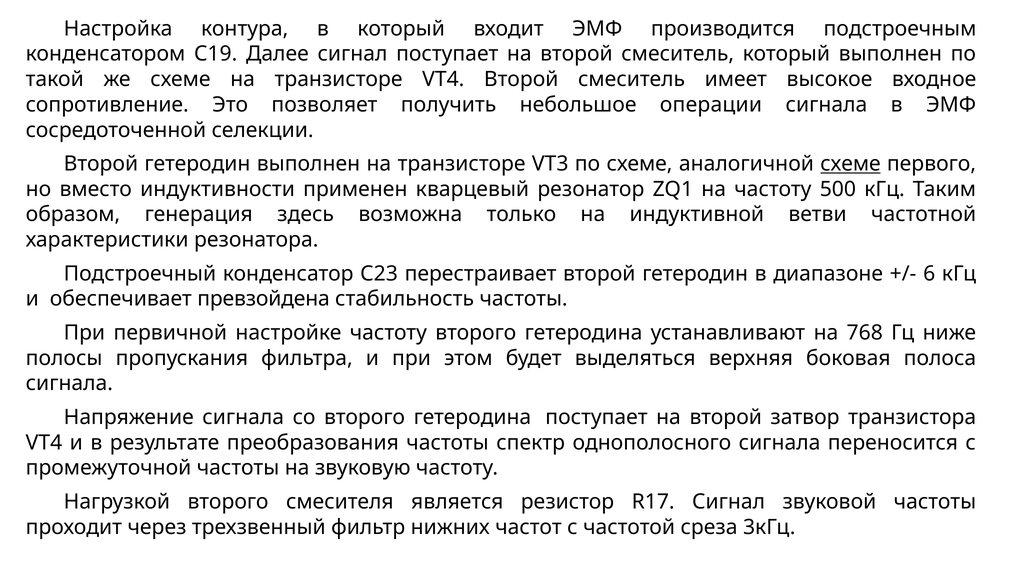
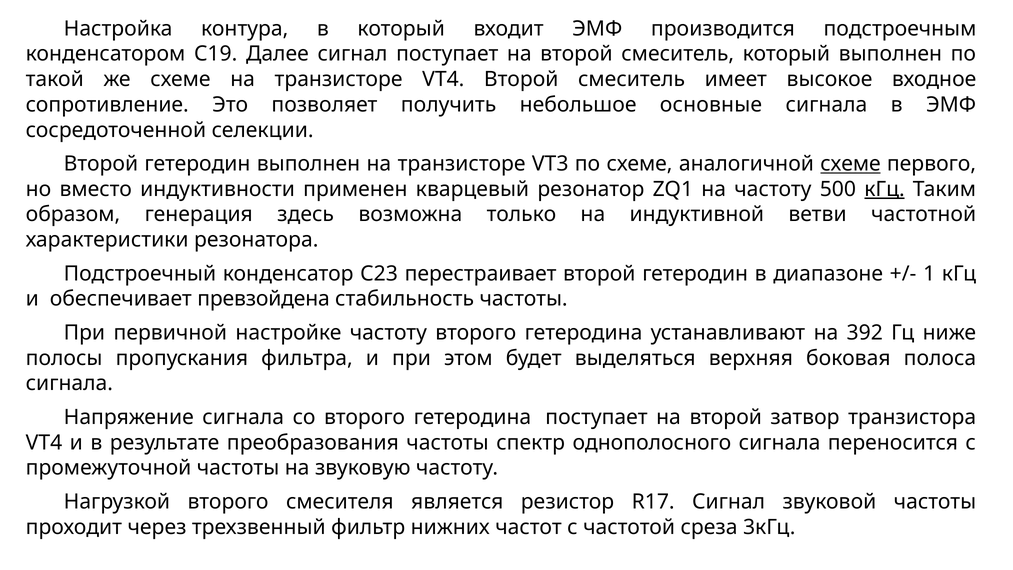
операции: операции -> основные (711, 105)
кГц underline: none -> present (884, 189)
6: 6 -> 1 (929, 274)
768: 768 -> 392 (865, 333)
